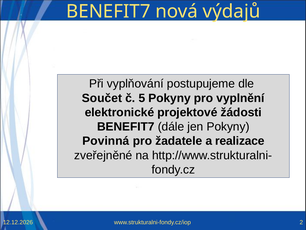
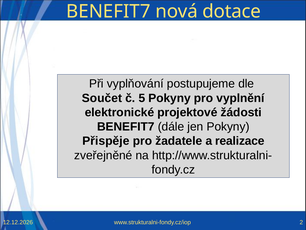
výdajů: výdajů -> dotace (232, 11)
Povinná: Povinná -> Přispěje (106, 141)
